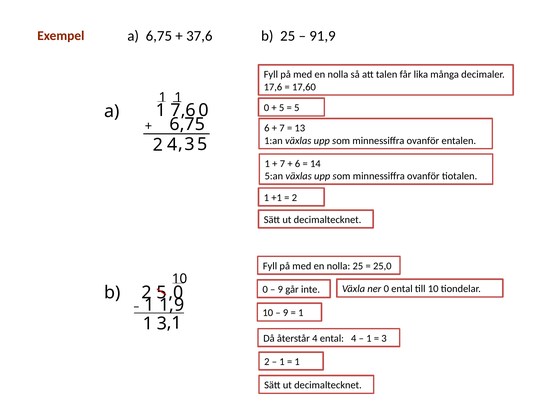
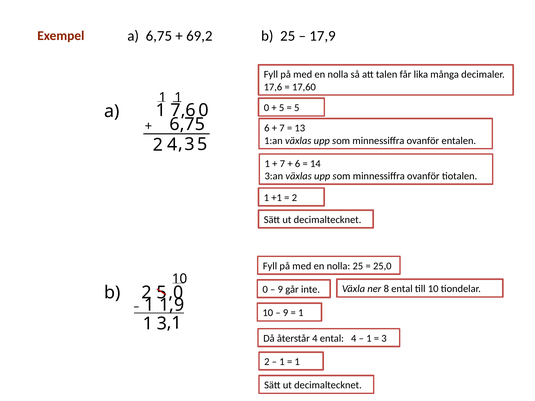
37,6: 37,6 -> 69,2 (199, 36)
91,9: 91,9 -> 17,9 (323, 36)
5:an: 5:an -> 3:an (274, 176)
ner 0: 0 -> 8 (386, 289)
